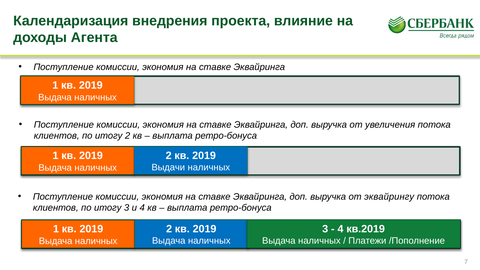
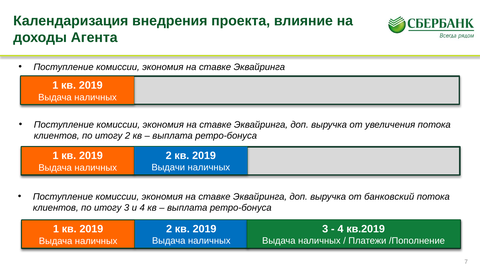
эквайрингу: эквайрингу -> банковский (389, 197)
